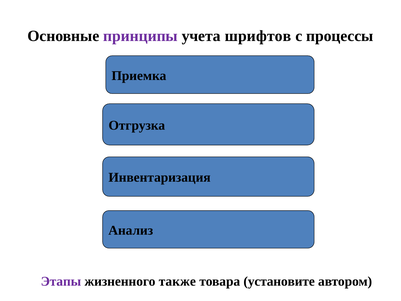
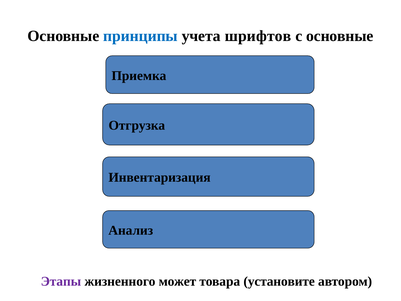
принципы colour: purple -> blue (140, 36)
с процессы: процессы -> основные (340, 36)
также: также -> может (177, 281)
